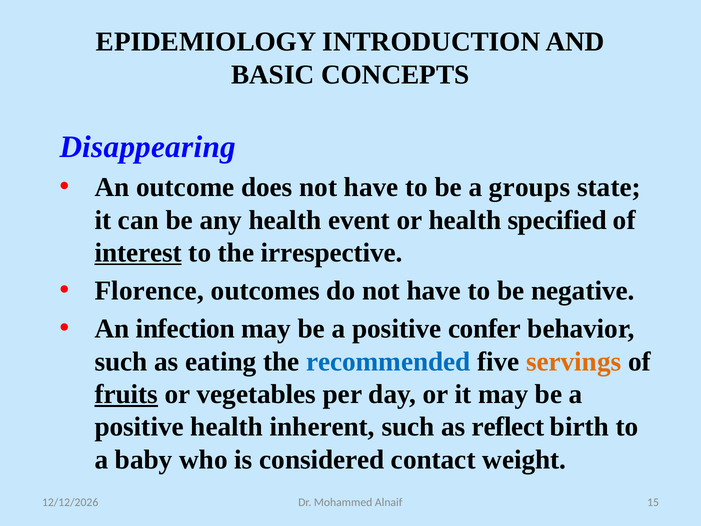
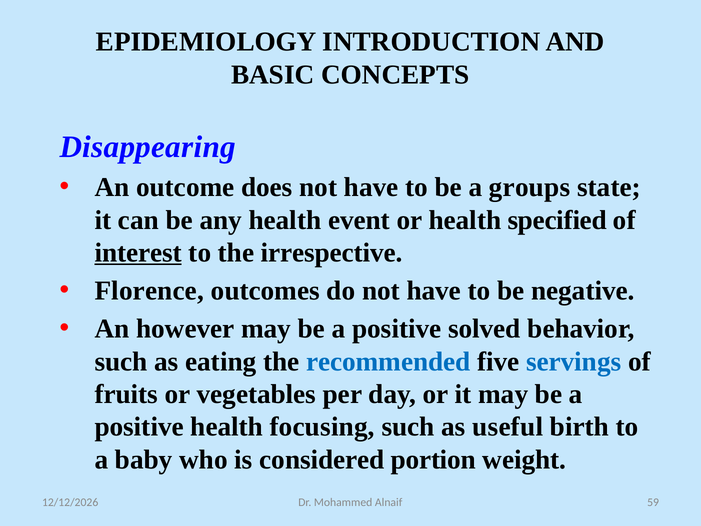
infection: infection -> however (185, 329)
confer: confer -> solved (484, 329)
servings colour: orange -> blue (574, 361)
fruits underline: present -> none (126, 394)
inherent: inherent -> focusing (322, 427)
reflect: reflect -> useful (508, 427)
contact: contact -> portion (433, 459)
15: 15 -> 59 (653, 502)
